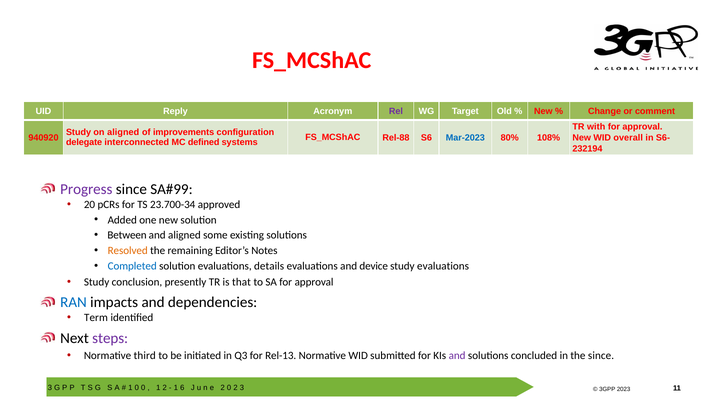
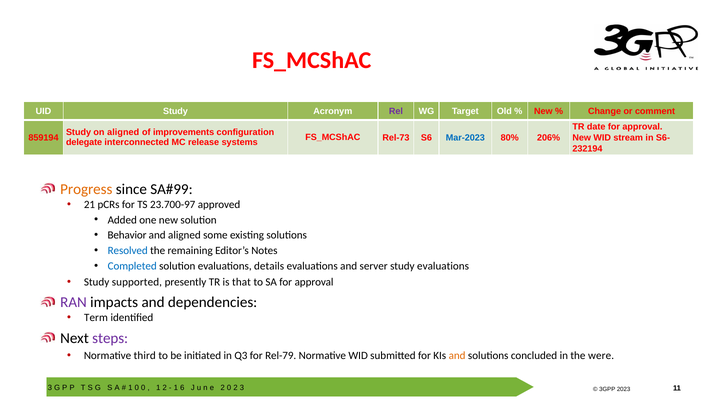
UID Reply: Reply -> Study (175, 111)
with: with -> date (596, 127)
Rel-88: Rel-88 -> Rel-73 (396, 138)
108%: 108% -> 206% (549, 138)
overall: overall -> stream (628, 138)
940920: 940920 -> 859194 (43, 138)
defined: defined -> release (204, 143)
Progress colour: purple -> orange (86, 189)
20: 20 -> 21 (90, 205)
23.700-34: 23.700-34 -> 23.700-97 (173, 205)
Between: Between -> Behavior (127, 235)
Resolved colour: orange -> blue (128, 251)
device: device -> server (374, 266)
conclusion: conclusion -> supported (137, 282)
RAN colour: blue -> purple (74, 303)
Rel-13: Rel-13 -> Rel-79 (281, 356)
and colour: purple -> orange (457, 356)
the since: since -> were (601, 356)
